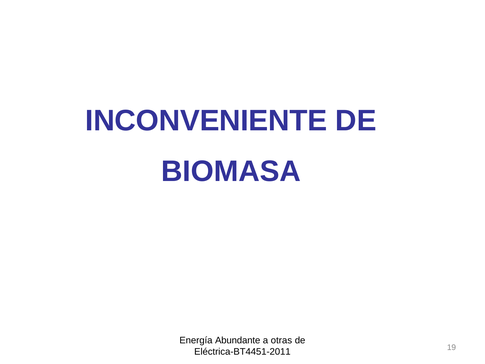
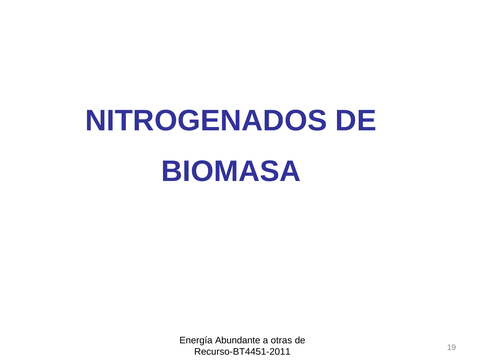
INCONVENIENTE: INCONVENIENTE -> NITROGENADOS (206, 121)
Eléctrica-BT4451-2011: Eléctrica-BT4451-2011 -> Recurso-BT4451-2011 (242, 351)
